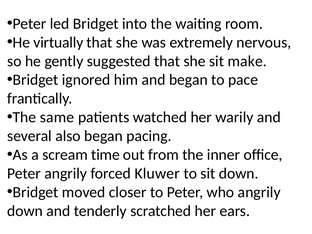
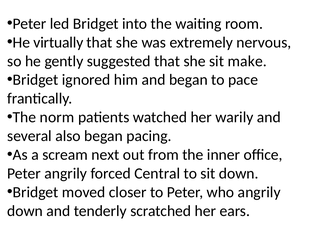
same: same -> norm (57, 117)
time: time -> next (105, 155)
Kluwer: Kluwer -> Central (157, 173)
